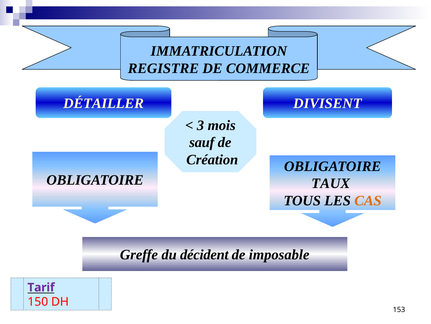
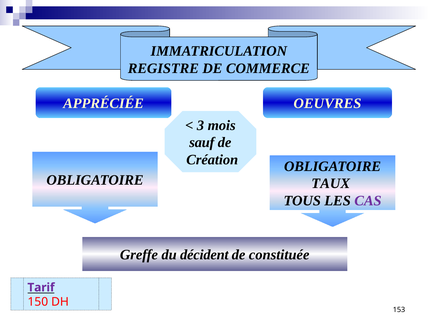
DÉTAILLER: DÉTAILLER -> APPRÉCIÉE (104, 103)
DIVISENT: DIVISENT -> OEUVRES (327, 103)
CAS colour: orange -> purple (368, 200)
imposable: imposable -> constituée (279, 254)
